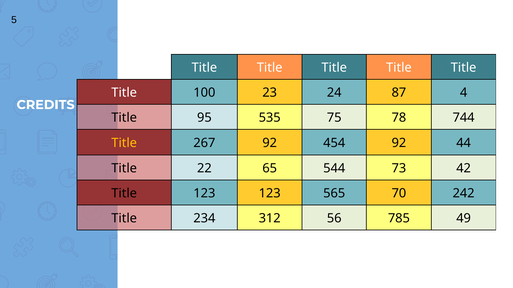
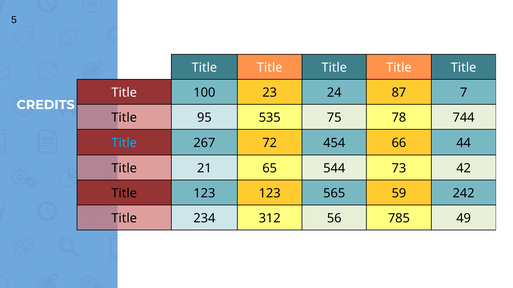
4: 4 -> 7 (464, 93)
Title colour: yellow -> light blue (124, 143)
267 92: 92 -> 72 (270, 143)
454 92: 92 -> 66 (399, 143)
22: 22 -> 21 (204, 169)
70: 70 -> 59 (399, 194)
